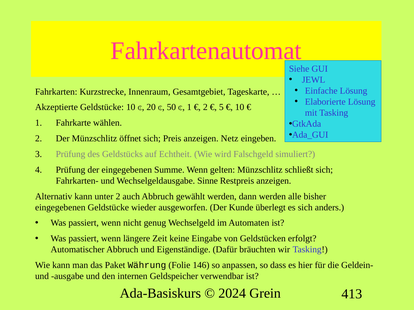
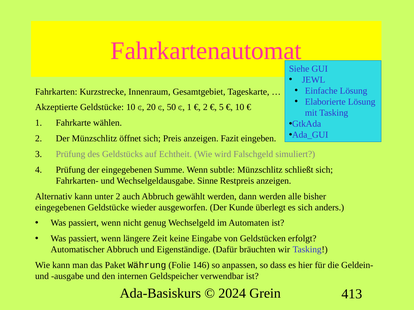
Netz: Netz -> Fazit (230, 139)
gelten: gelten -> subtle (222, 170)
